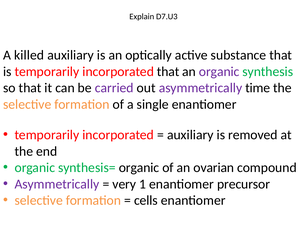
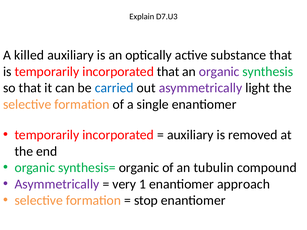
carried colour: purple -> blue (114, 88)
time: time -> light (258, 88)
ovarian: ovarian -> tubulin (214, 168)
precursor: precursor -> approach (243, 184)
cells: cells -> stop (146, 201)
